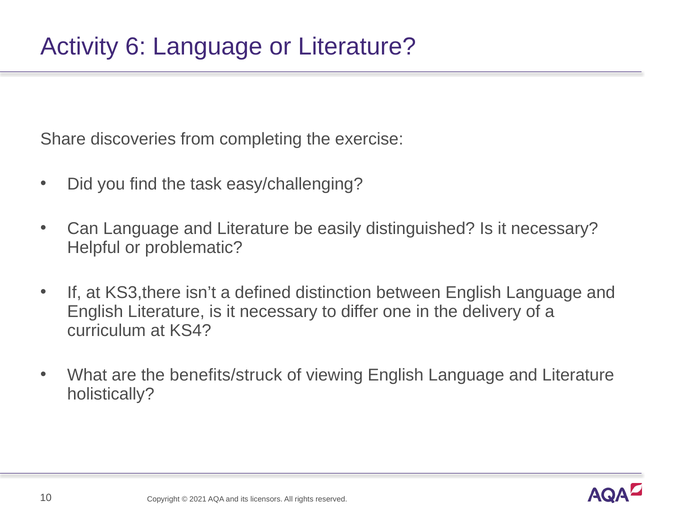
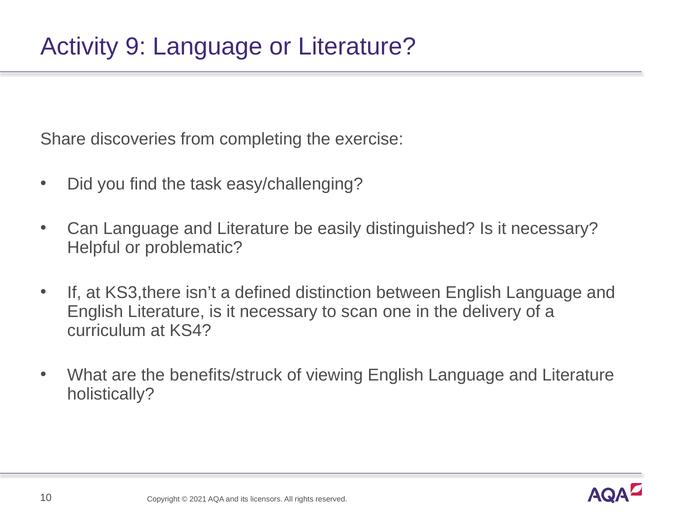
6: 6 -> 9 (136, 46)
differ: differ -> scan (360, 312)
